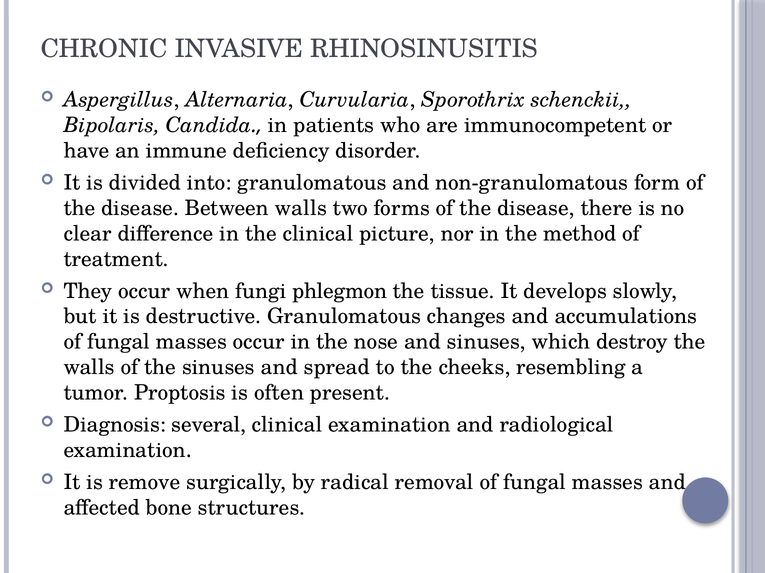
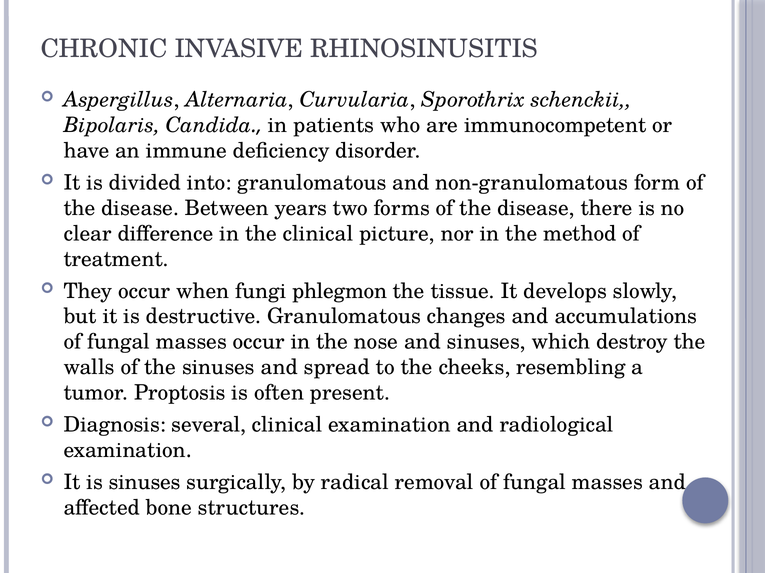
Between walls: walls -> years (301, 208)
is remove: remove -> sinuses (145, 483)
